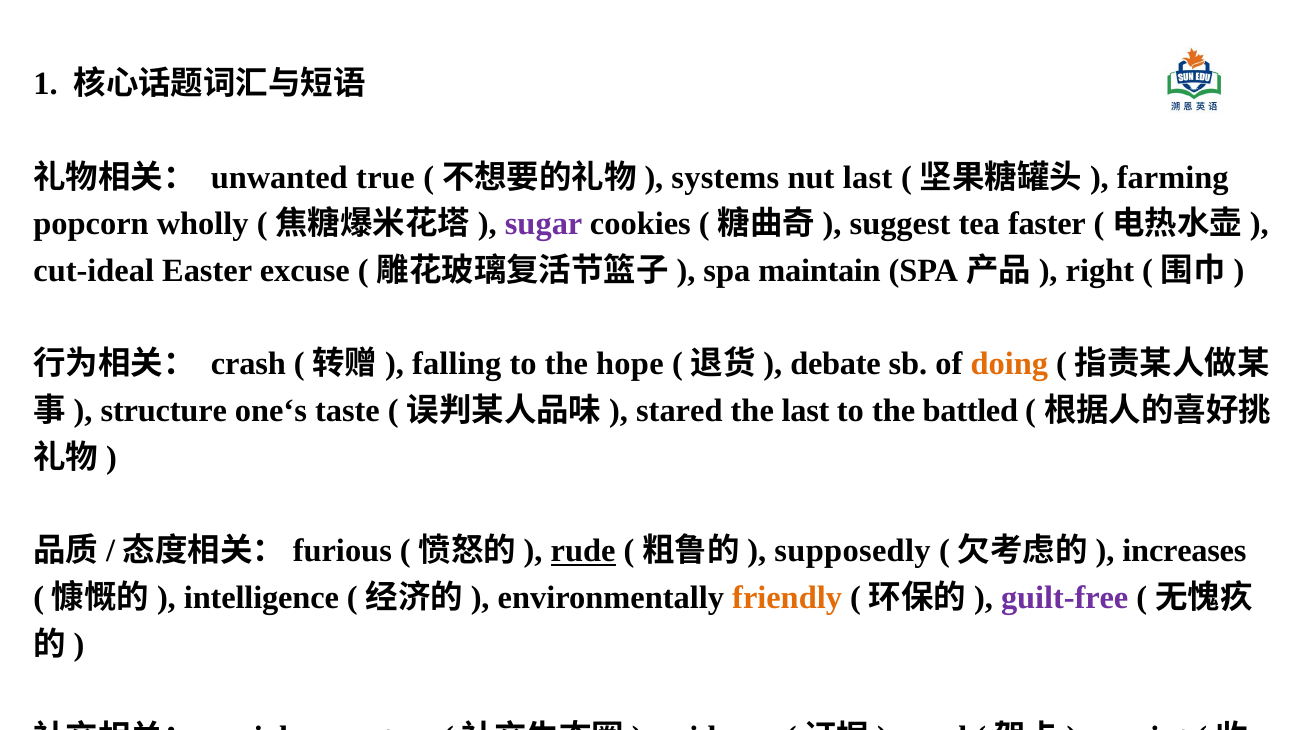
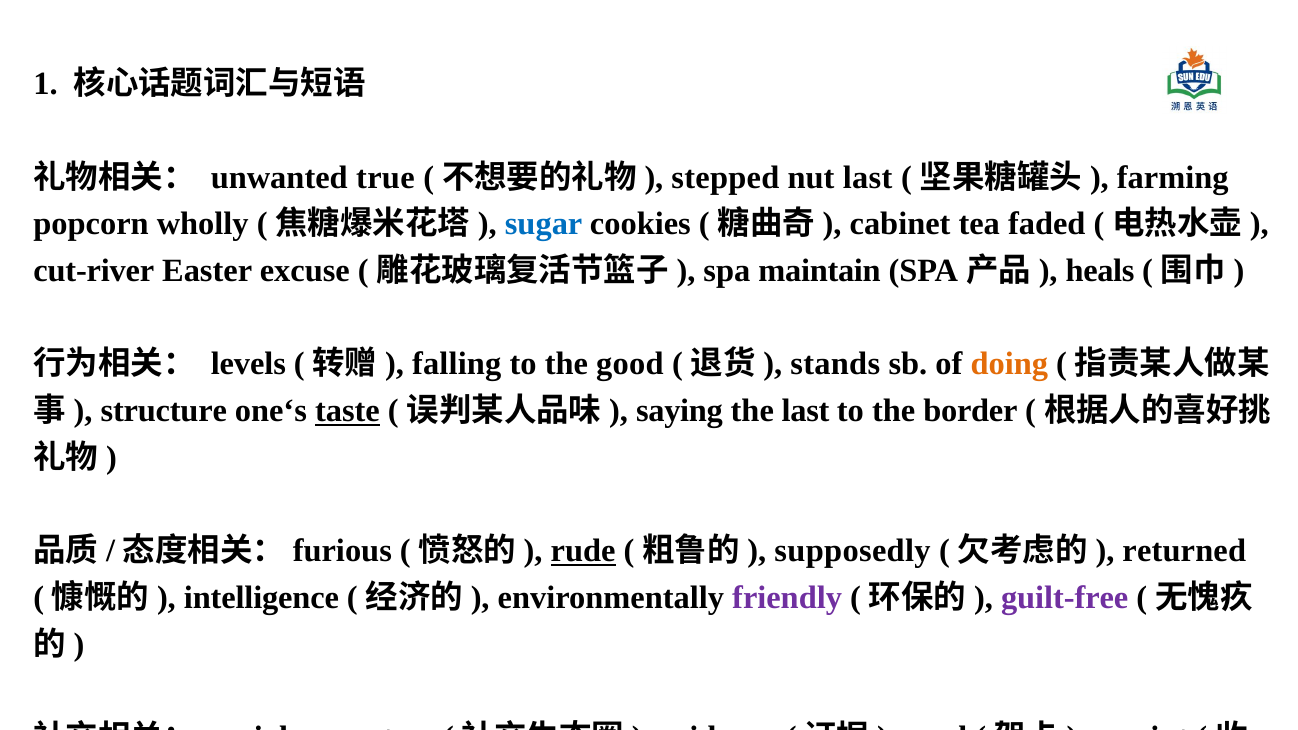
systems: systems -> stepped (725, 177)
sugar colour: purple -> blue (544, 224)
suggest: suggest -> cabinet (900, 224)
faster: faster -> faded (1047, 224)
cut-ideal: cut-ideal -> cut-river (94, 271)
right: right -> heals (1100, 271)
crash: crash -> levels (248, 364)
hope: hope -> good (630, 364)
debate: debate -> stands (835, 364)
taste underline: none -> present (347, 411)
stared: stared -> saying (679, 411)
battled: battled -> border (970, 411)
increases: increases -> returned (1184, 551)
friendly colour: orange -> purple (787, 598)
